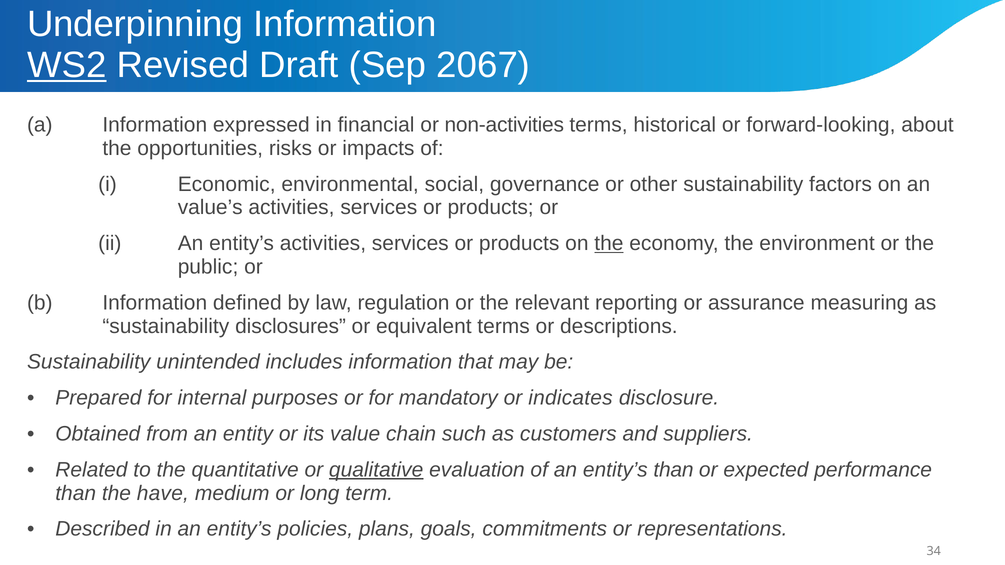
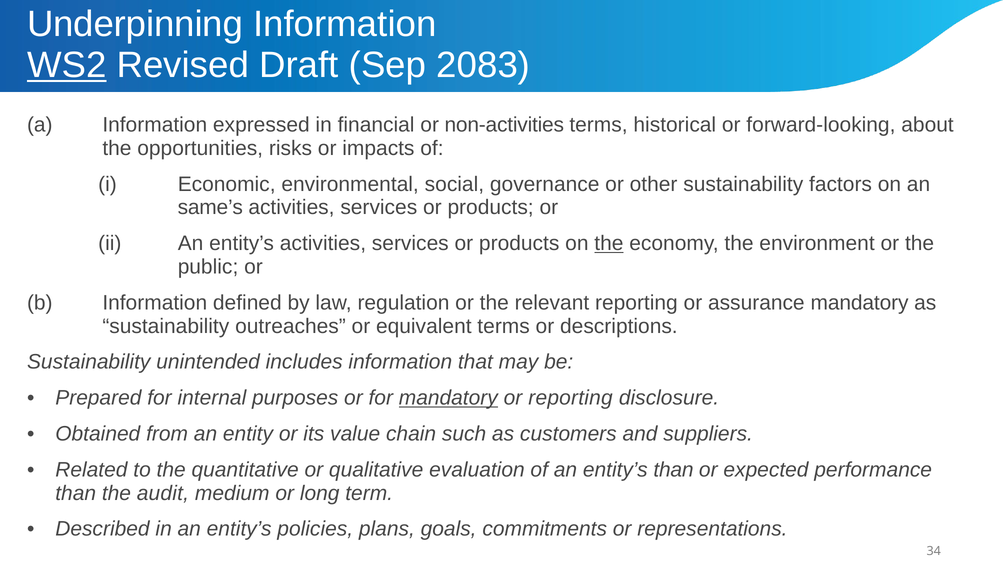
2067: 2067 -> 2083 (483, 65)
value’s: value’s -> same’s (210, 208)
assurance measuring: measuring -> mandatory (860, 303)
disclosures: disclosures -> outreaches (290, 326)
mandatory underline: none -> present (448, 398)
or indicates: indicates -> reporting (570, 398)
qualitative underline: present -> none (376, 470)
have: have -> audit (163, 493)
